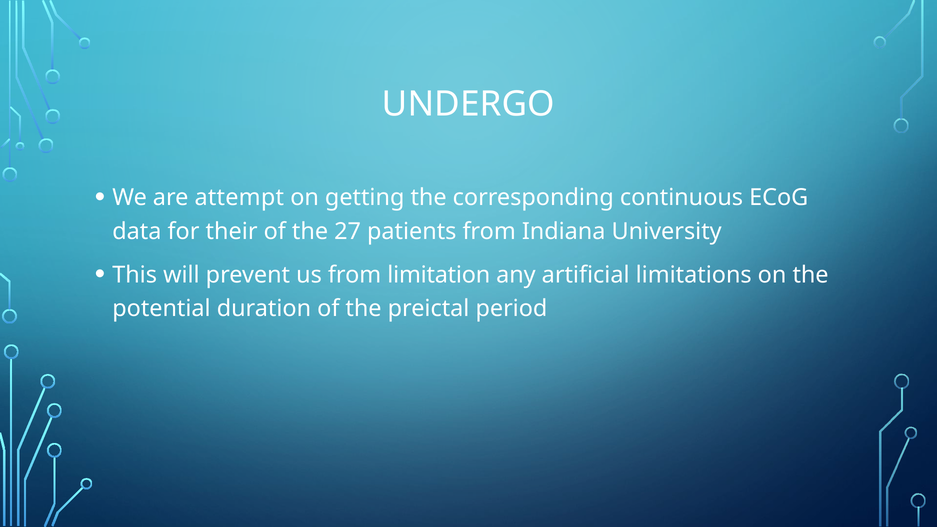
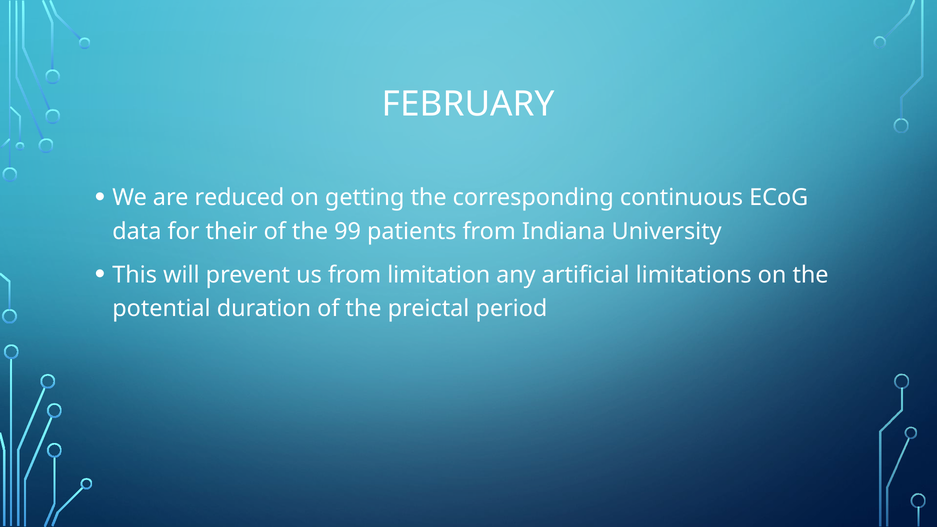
UNDERGO: UNDERGO -> FEBRUARY (468, 104)
attempt: attempt -> reduced (239, 198)
27: 27 -> 99 (348, 231)
